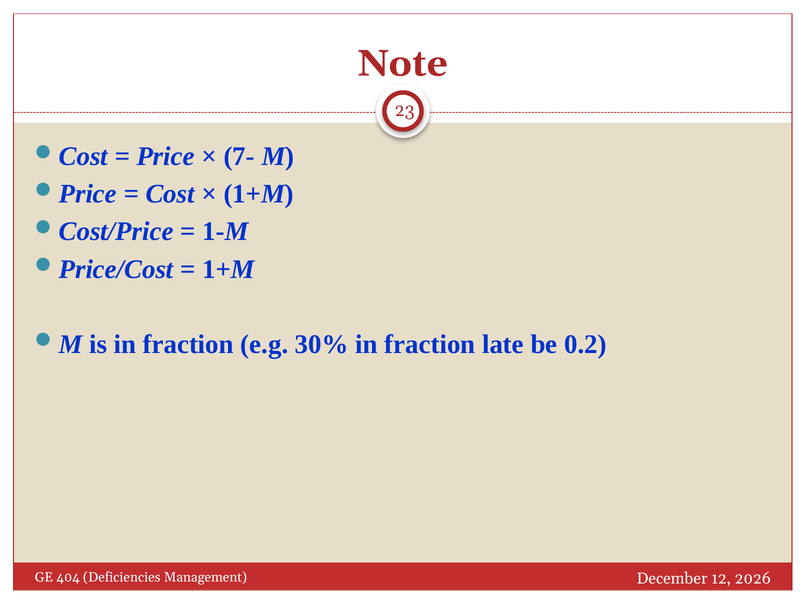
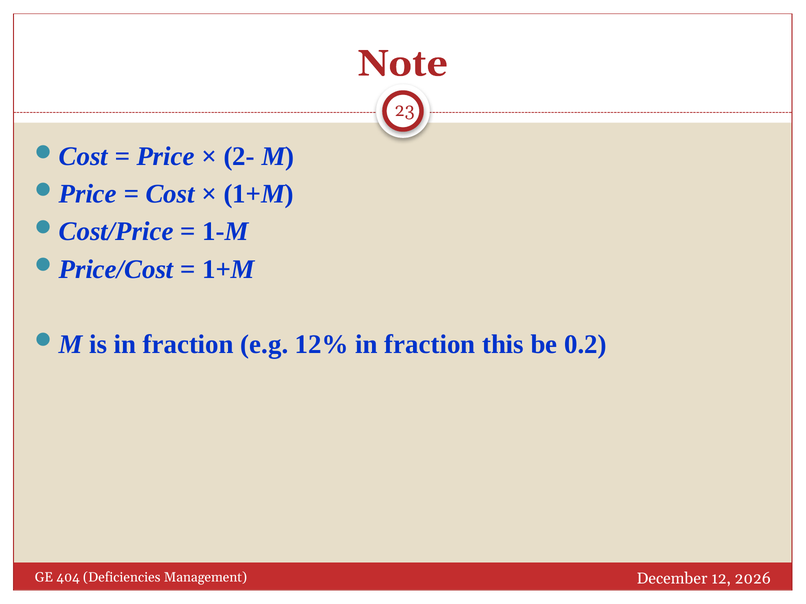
7-: 7- -> 2- (239, 157)
30%: 30% -> 12% (322, 345)
late: late -> this (503, 345)
